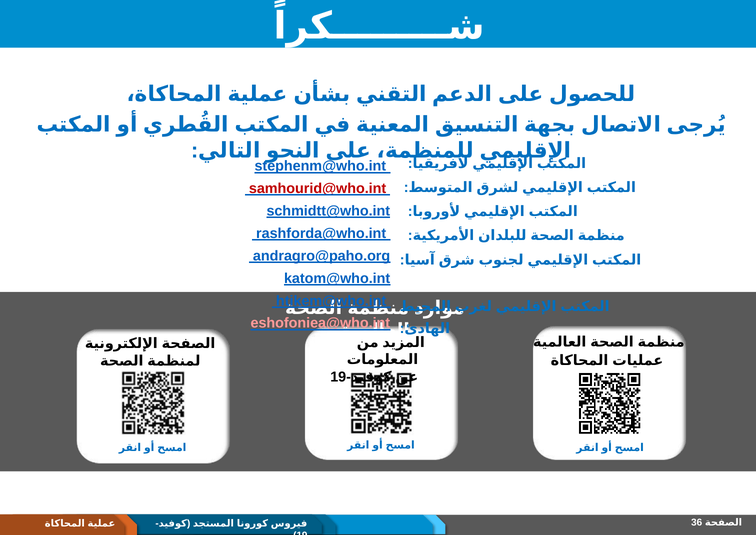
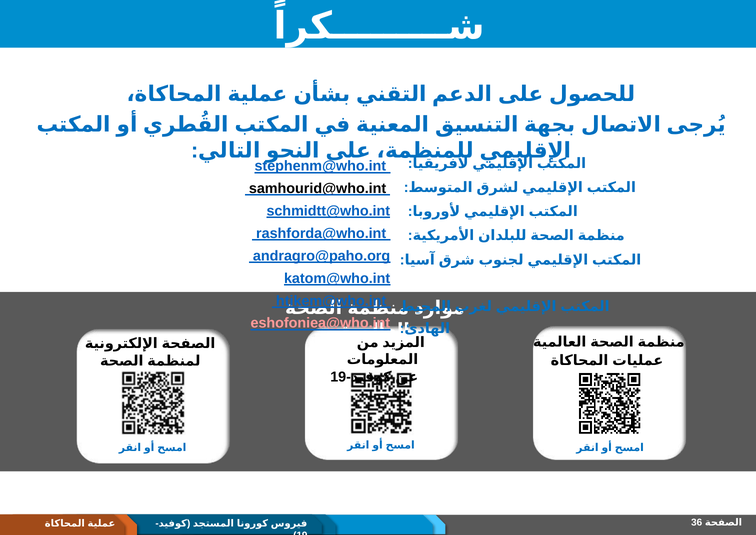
samhourid@who.int colour: red -> black (318, 189)
